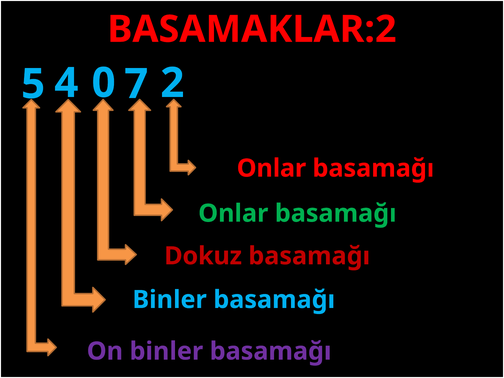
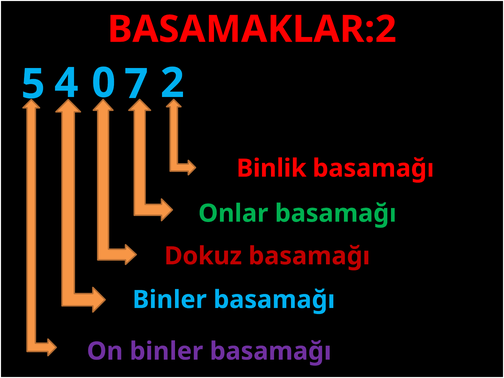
Onlar: Onlar -> Binlik (271, 168)
